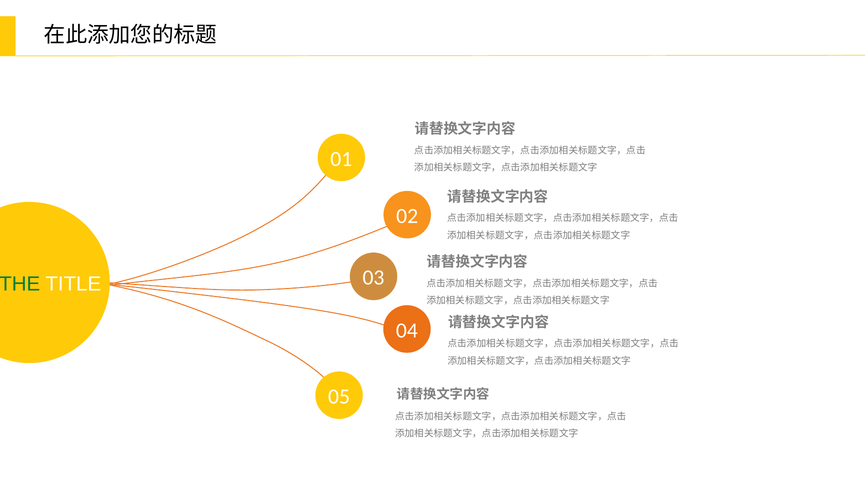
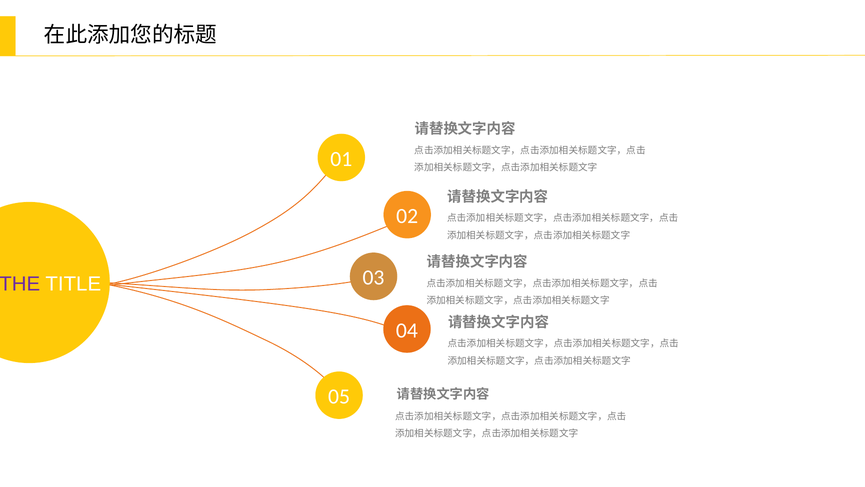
THE colour: green -> purple (20, 284)
